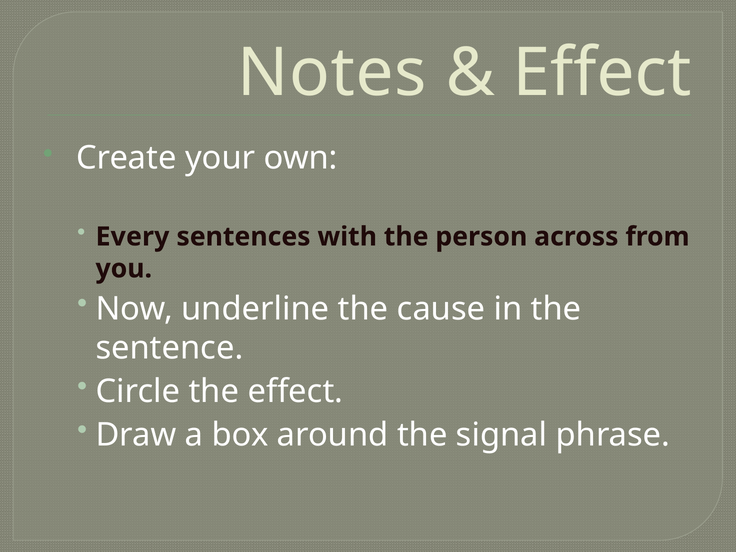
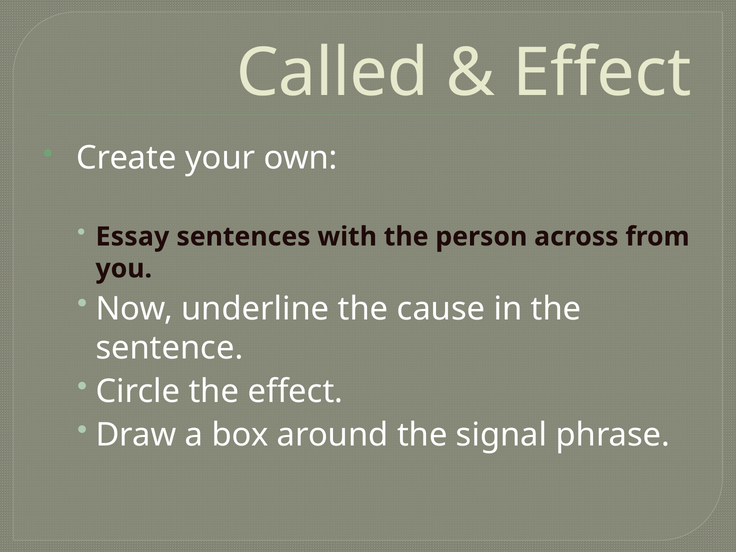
Notes: Notes -> Called (333, 73)
Every: Every -> Essay (132, 237)
